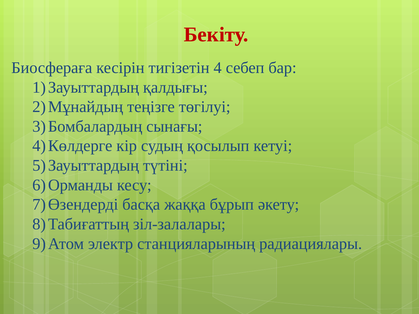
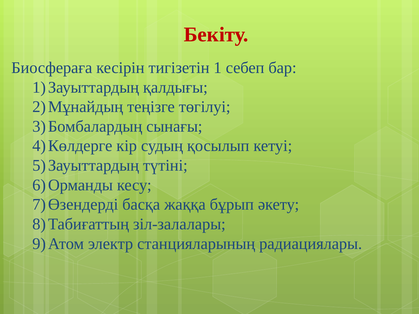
4: 4 -> 1 (218, 68)
